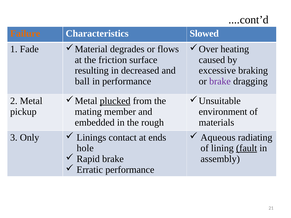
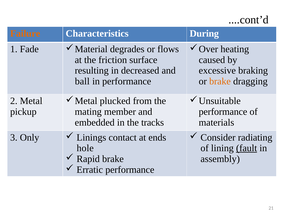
Slowed: Slowed -> During (204, 34)
brake colour: purple -> orange (220, 81)
plucked underline: present -> none (115, 101)
environment: environment -> performance (223, 112)
rough: rough -> tracks (153, 123)
Aqueous: Aqueous -> Consider (218, 138)
